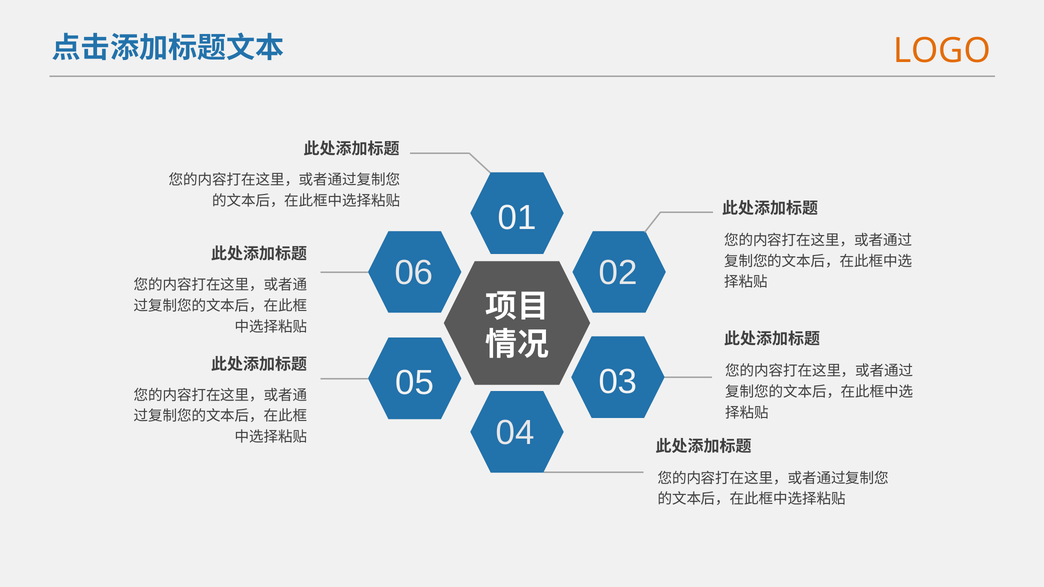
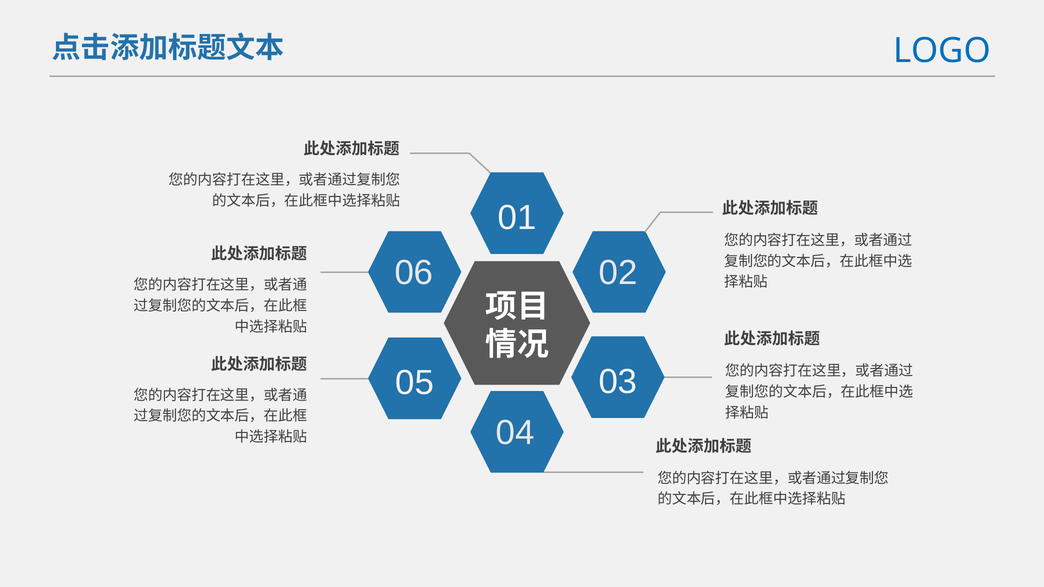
LOGO colour: orange -> blue (942, 51)
